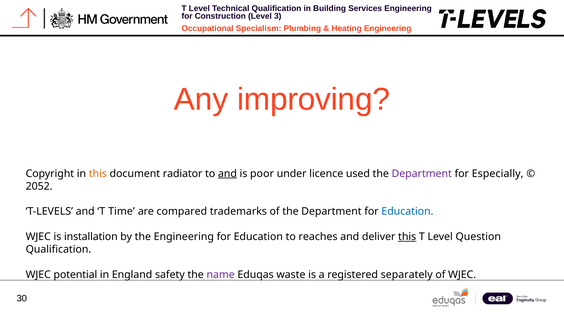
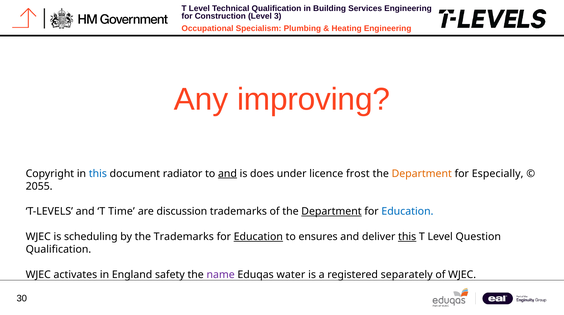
this colour: orange -> blue (98, 174)
poor: poor -> does (262, 174)
used: used -> frost (358, 174)
Department colour: purple -> orange (422, 174)
2052: 2052 -> 2055 (39, 186)
compared: compared -> discussion (182, 212)
Department underline: none -> present (331, 212)
installation: installation -> scheduling (91, 237)
the Engineering: Engineering -> Trademarks (184, 237)
Education underline: none -> present (258, 237)
reaches: reaches -> ensures (318, 237)
potential: potential -> activates (75, 275)
waste: waste -> water (291, 275)
